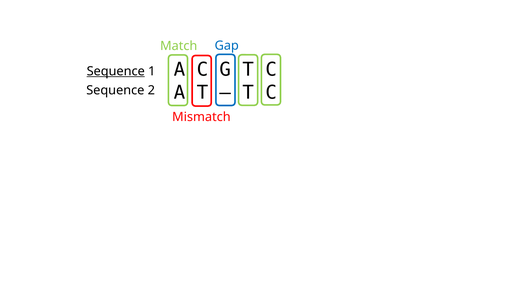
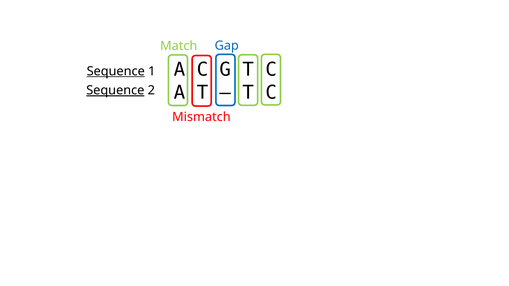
Sequence underline: none -> present (115, 90)
